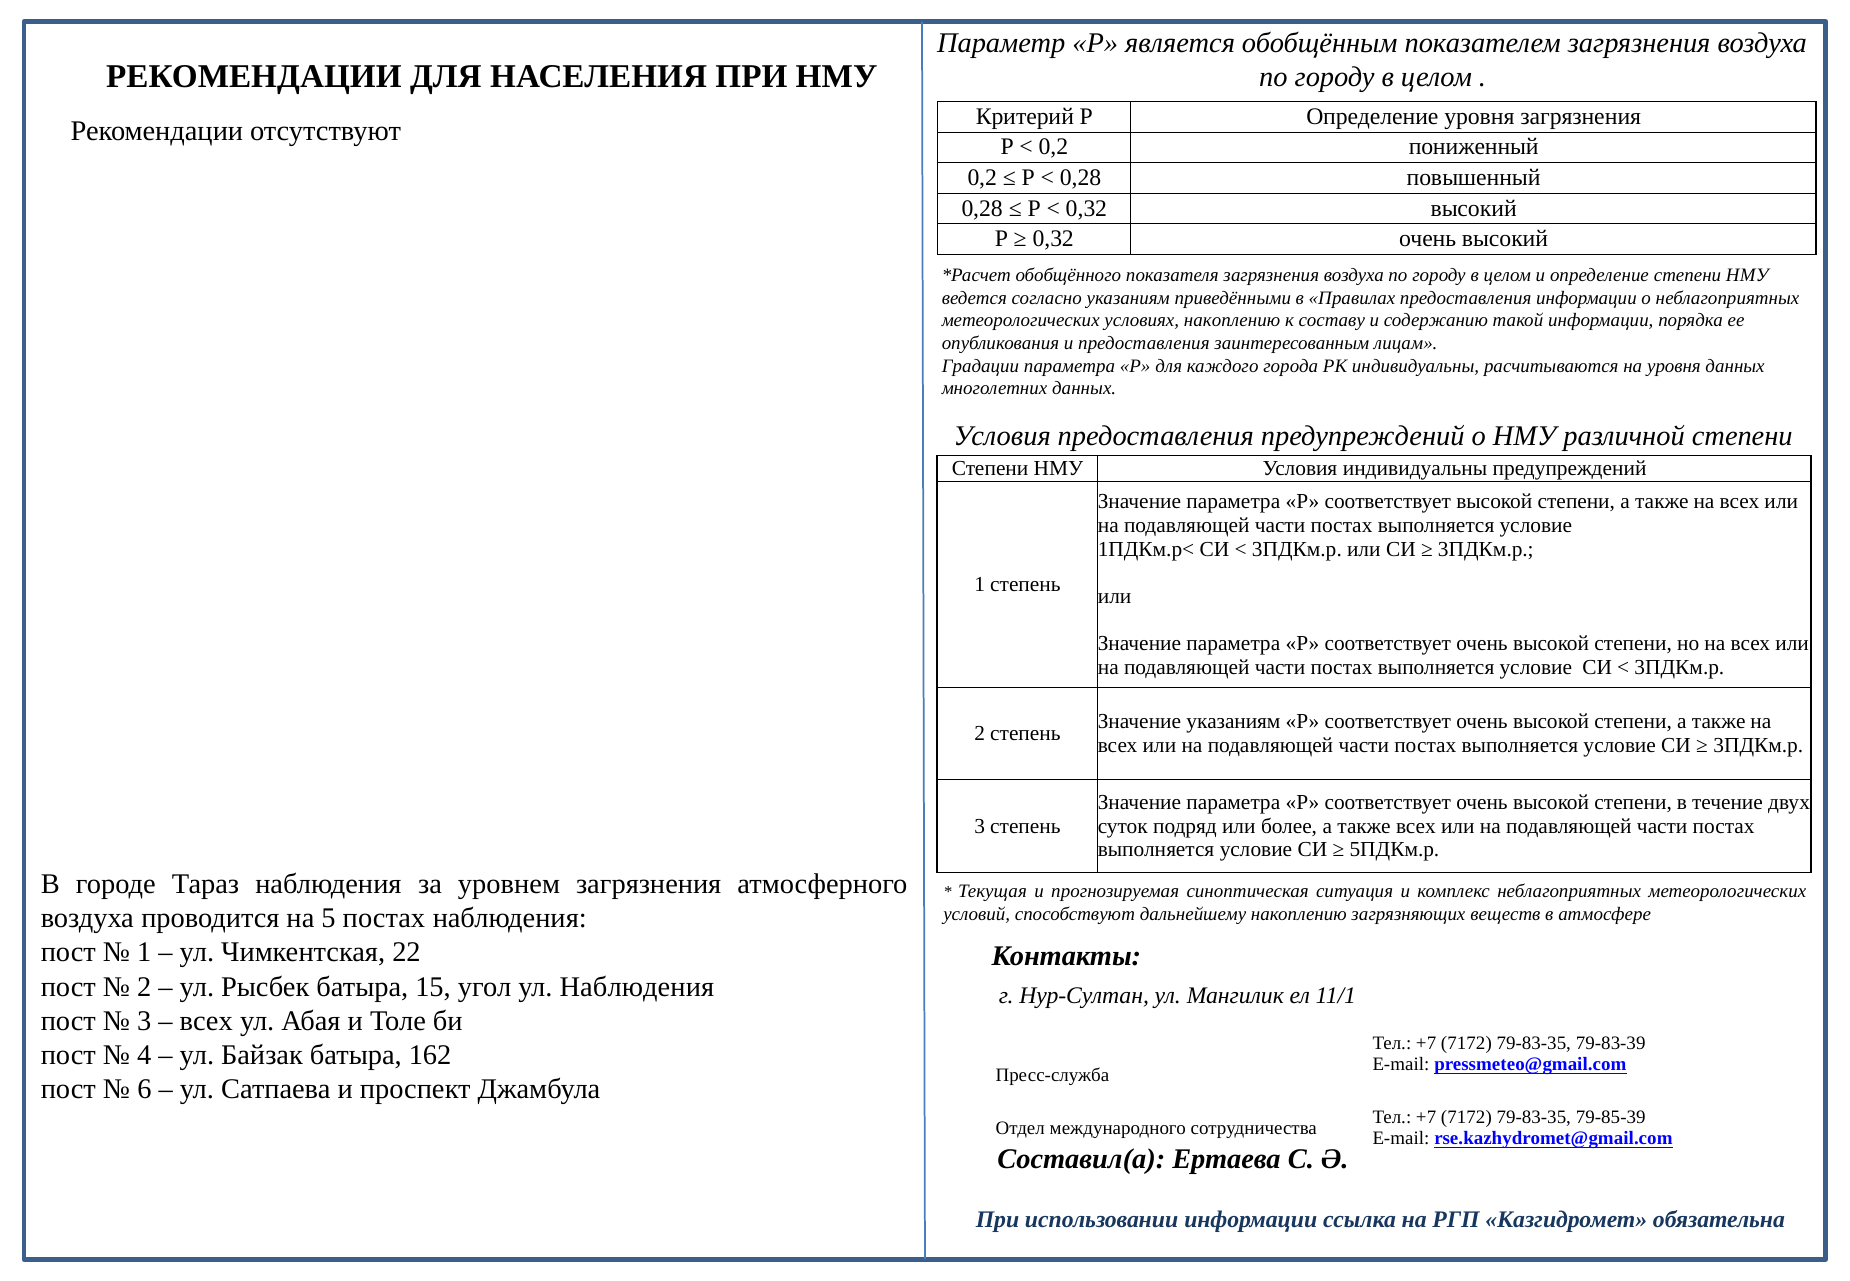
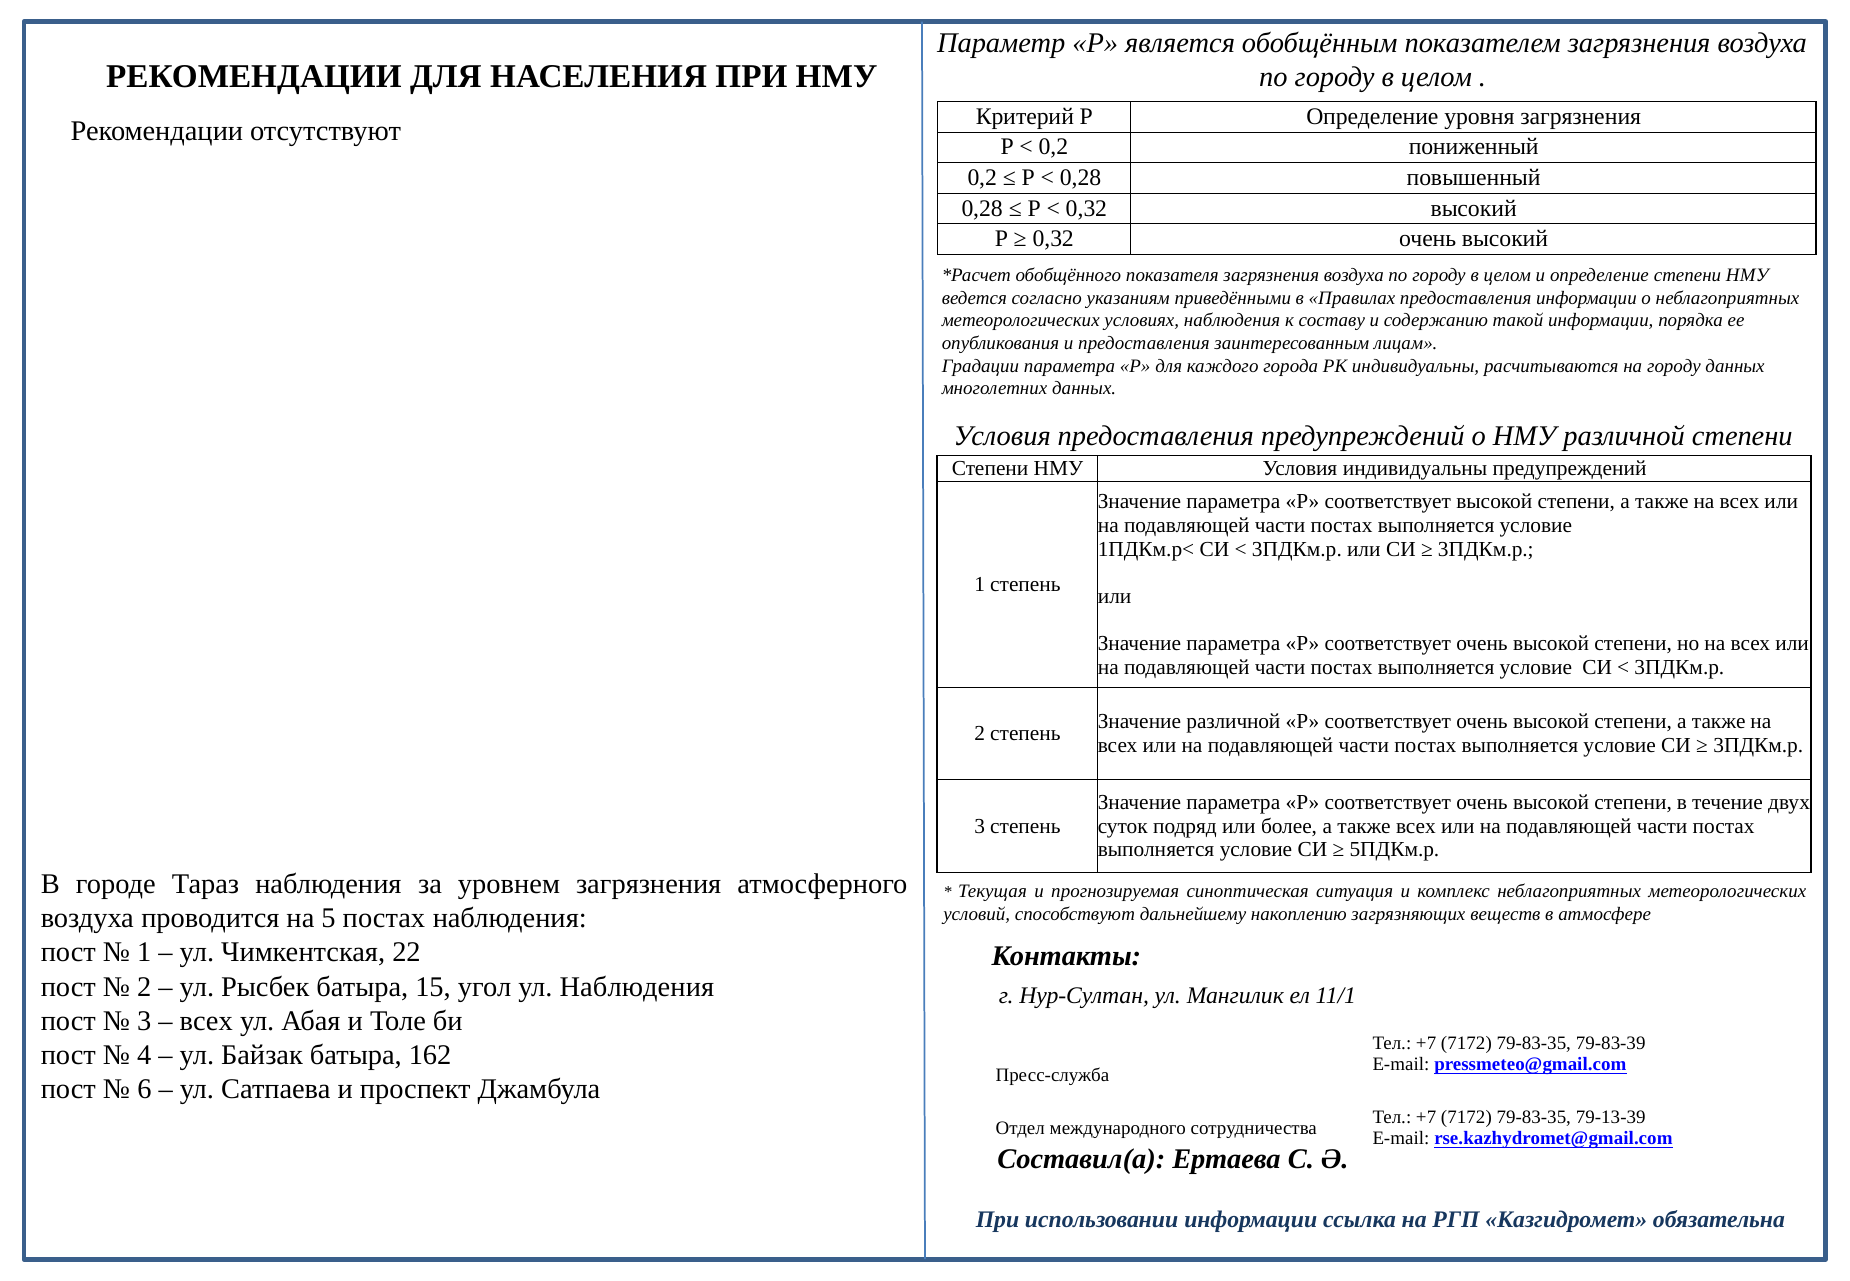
условиях накоплению: накоплению -> наблюдения (1232, 320)
на уровня: уровня -> городу (1674, 366)
Значение указаниям: указаниям -> различной (1233, 722)
79-85-39: 79-85-39 -> 79-13-39 (1611, 1117)
